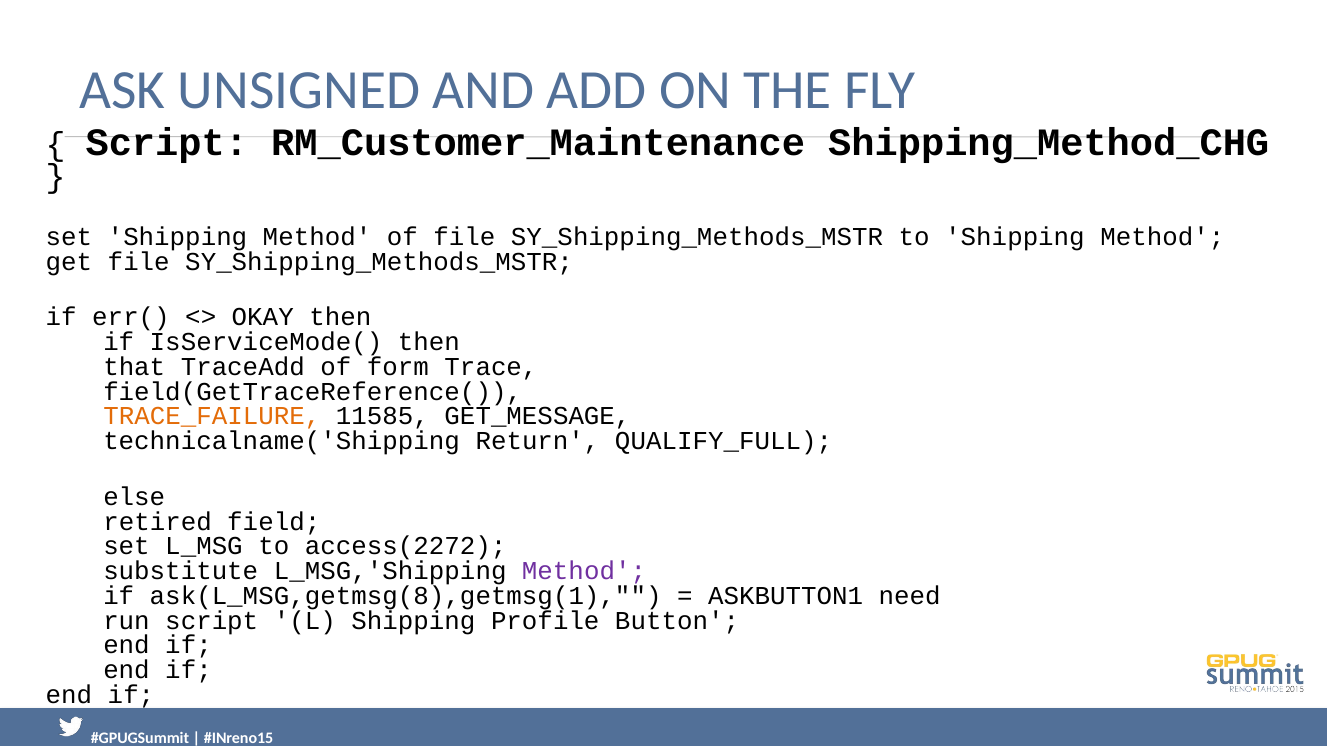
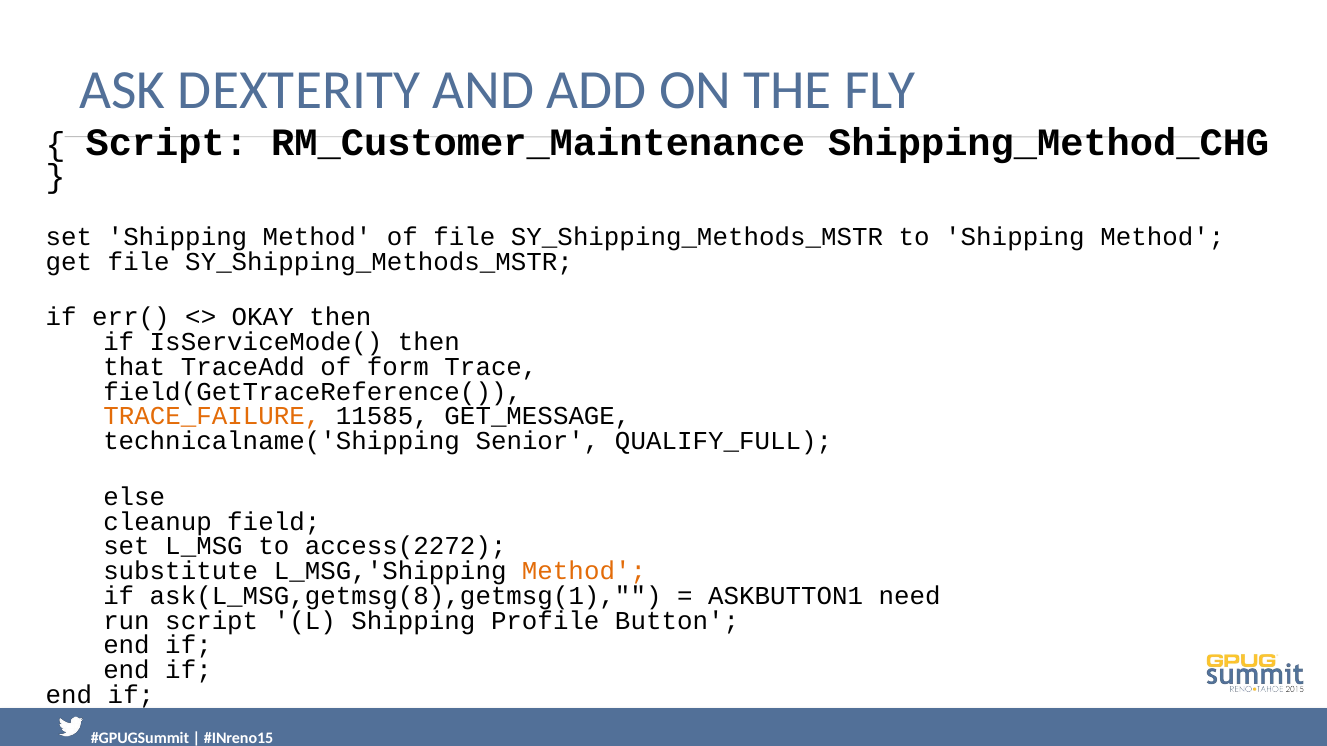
UNSIGNED: UNSIGNED -> DEXTERITY (299, 90)
Return: Return -> Senior (537, 441)
retired: retired -> cleanup (158, 522)
Method colour: purple -> orange (584, 571)
